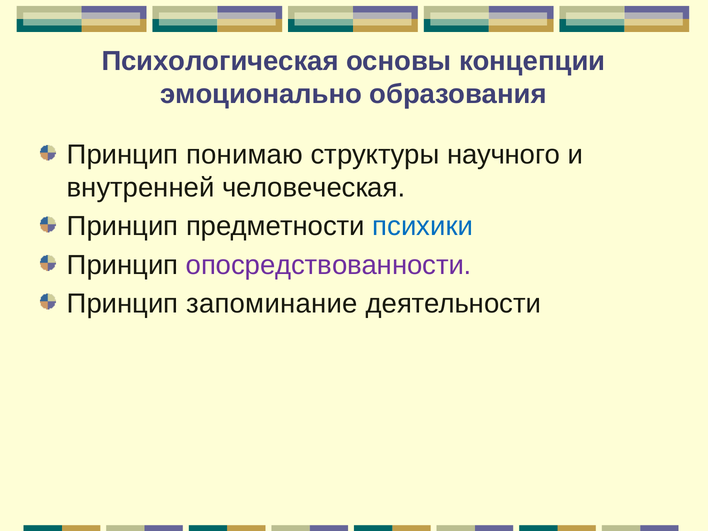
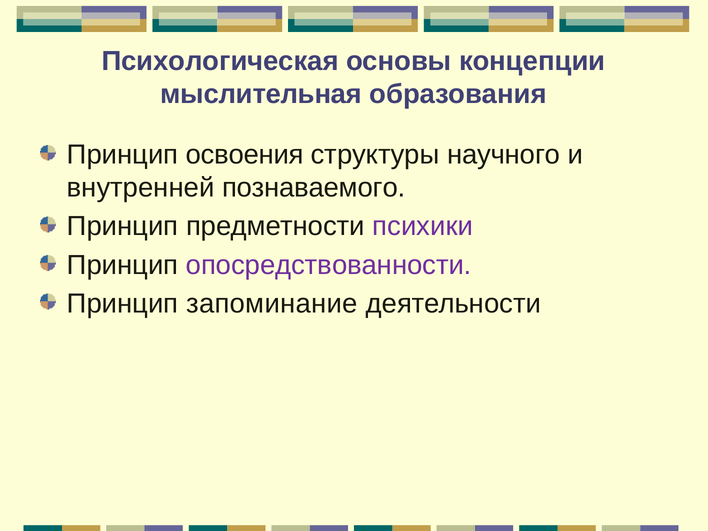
эмоционально: эмоционально -> мыслительная (261, 94)
понимаю: понимаю -> освоения (245, 155)
человеческая: человеческая -> познаваемого (314, 188)
психики colour: blue -> purple (423, 226)
